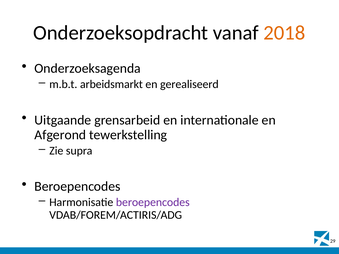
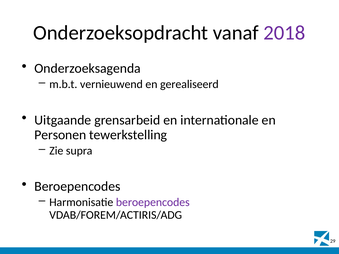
2018 colour: orange -> purple (284, 33)
arbeidsmarkt: arbeidsmarkt -> vernieuwend (111, 84)
Afgerond: Afgerond -> Personen (60, 135)
